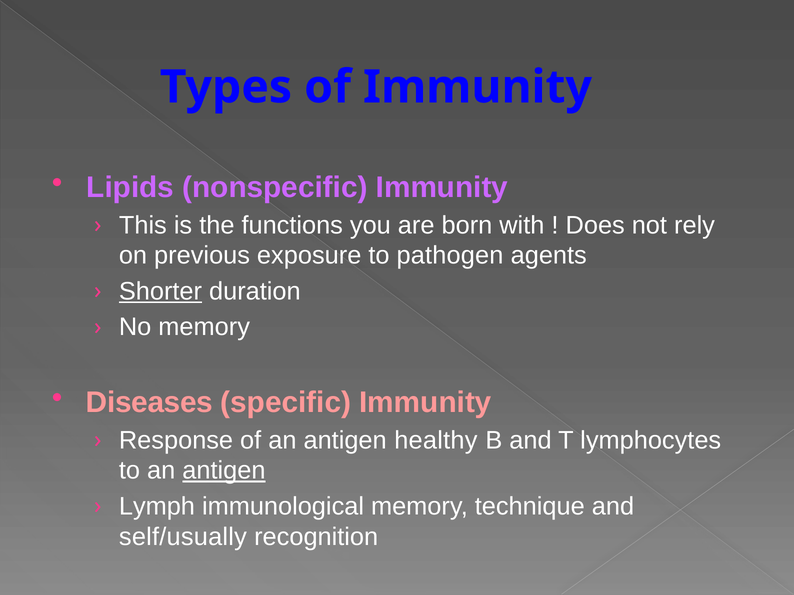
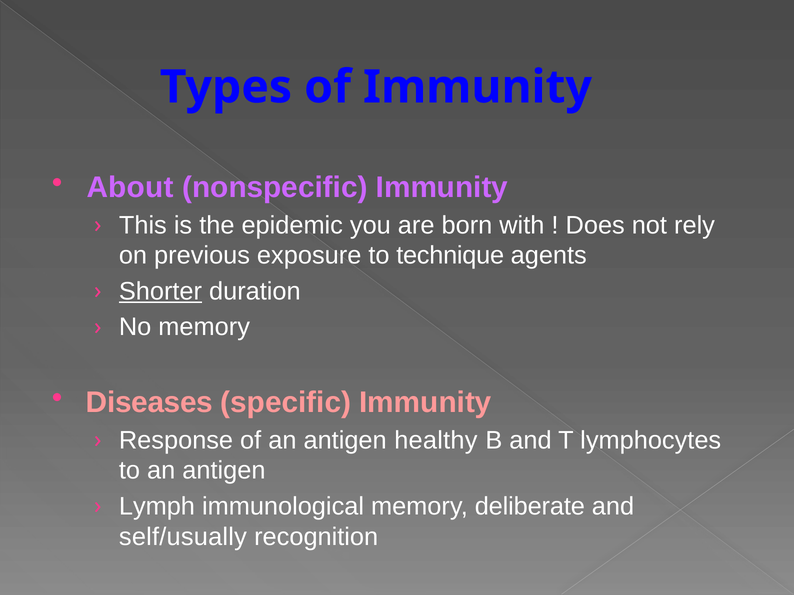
Lipids: Lipids -> About (130, 187)
functions: functions -> epidemic (292, 225)
pathogen: pathogen -> technique (450, 256)
antigen underline: present -> none (224, 471)
technique: technique -> deliberate (530, 507)
